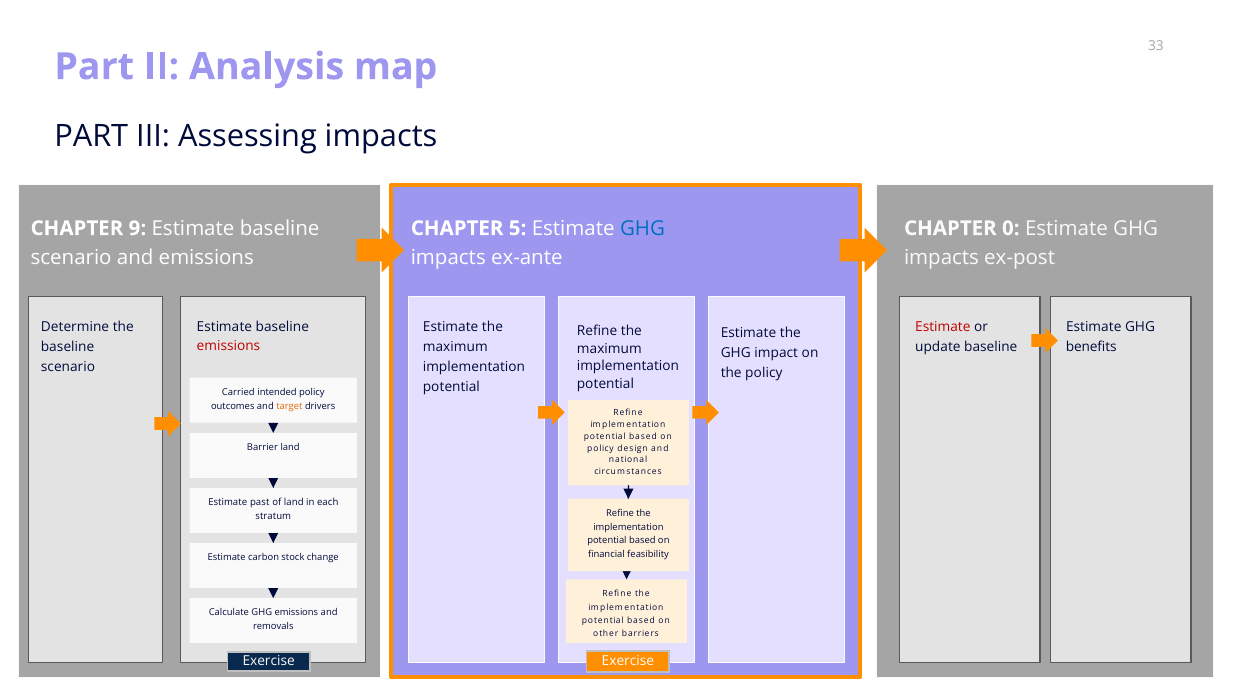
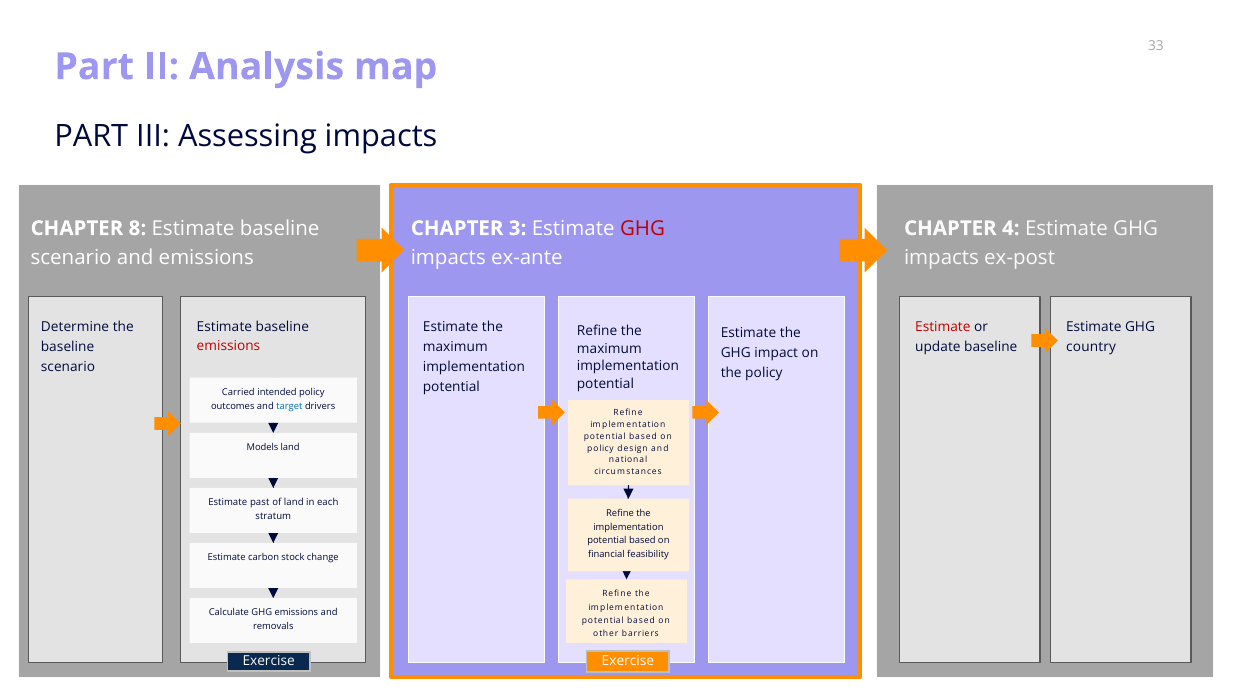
9: 9 -> 8 (137, 228)
5: 5 -> 3 (518, 228)
GHG colour: blue -> red (642, 228)
0: 0 -> 4 (1011, 228)
benefits: benefits -> country (1091, 347)
target colour: orange -> blue (289, 406)
Barrier: Barrier -> Models (263, 447)
